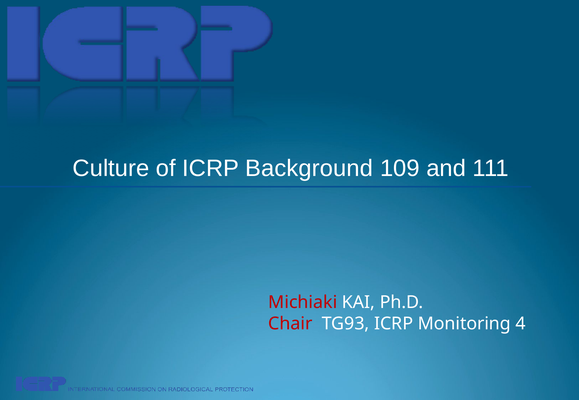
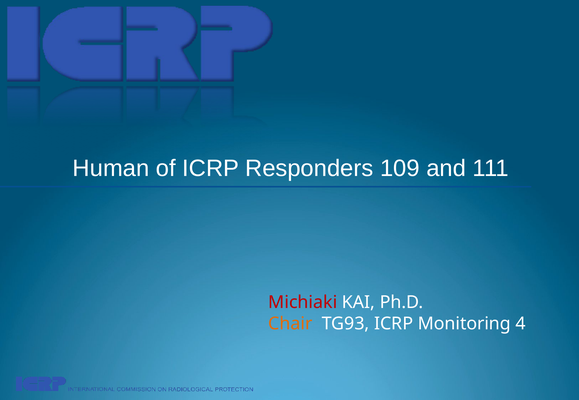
Culture: Culture -> Human (111, 169)
Background: Background -> Responders (309, 169)
Chair colour: red -> orange (290, 324)
